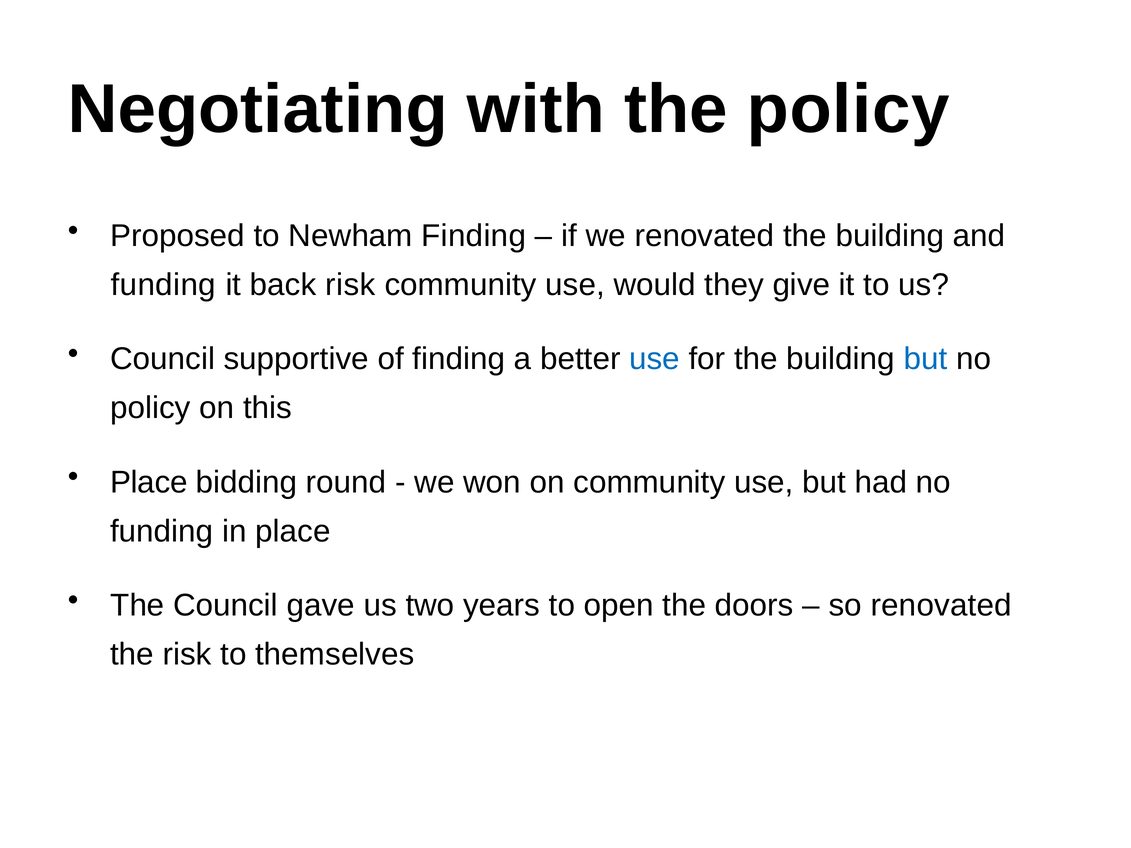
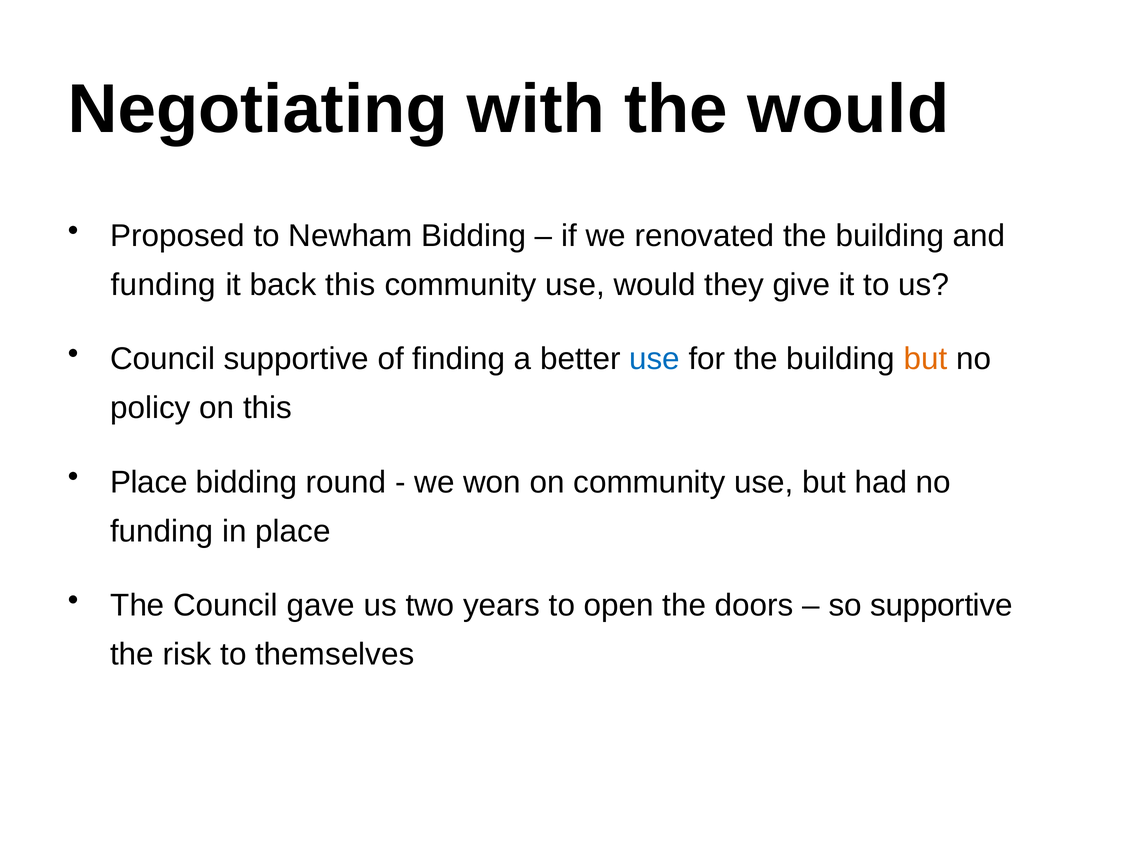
the policy: policy -> would (848, 109)
Newham Finding: Finding -> Bidding (474, 236)
back risk: risk -> this (350, 285)
but colour: blue -> orange (925, 359)
so renovated: renovated -> supportive (941, 605)
